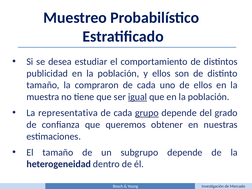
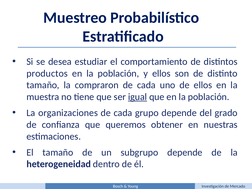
publicidad: publicidad -> productos (47, 73)
representativa: representativa -> organizaciones (68, 113)
grupo underline: present -> none (147, 113)
